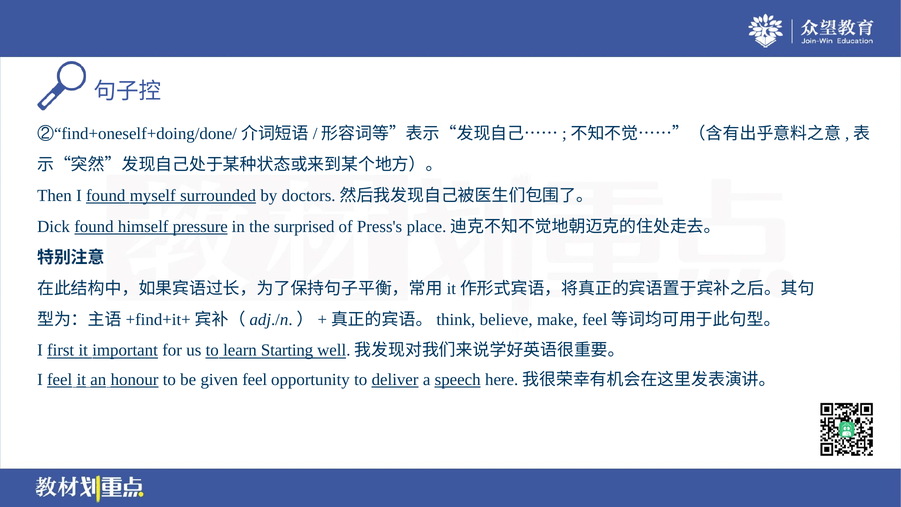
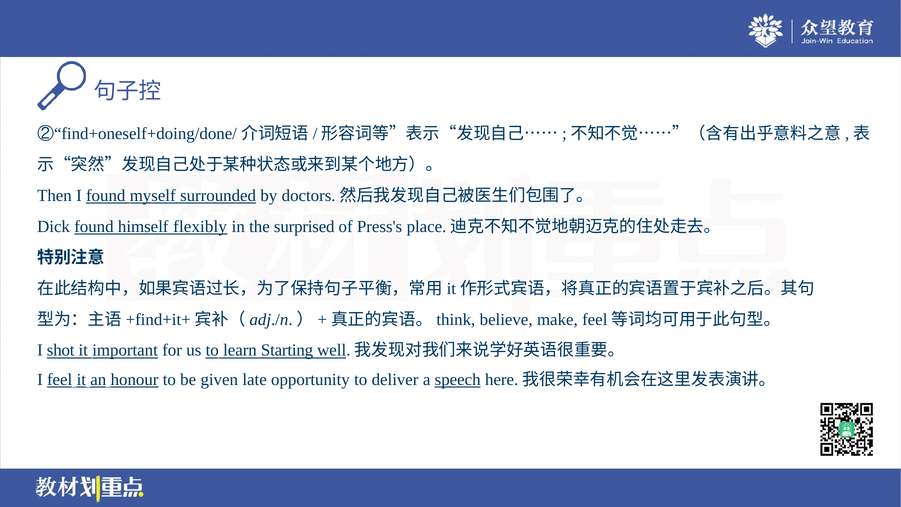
pressure: pressure -> flexibly (200, 226)
first: first -> shot (61, 350)
given feel: feel -> late (255, 379)
deliver underline: present -> none (395, 379)
